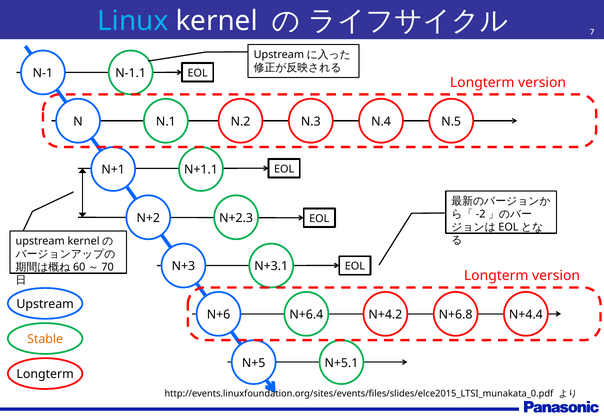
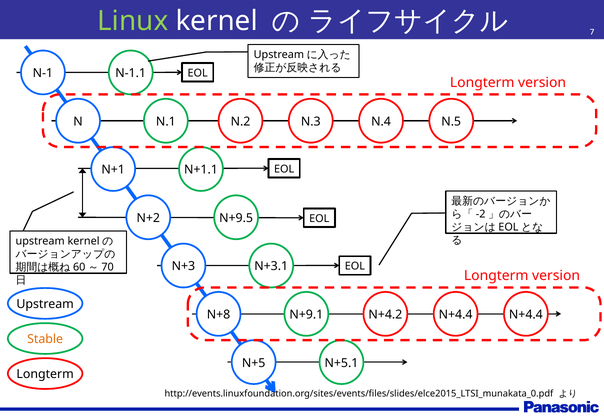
Linux colour: light blue -> light green (133, 21)
N+2.3: N+2.3 -> N+9.5 (236, 218)
N+6: N+6 -> N+8 (219, 315)
N+6.4: N+6.4 -> N+9.1 (306, 315)
N+4.2 N+6.8: N+6.8 -> N+4.4 (456, 315)
